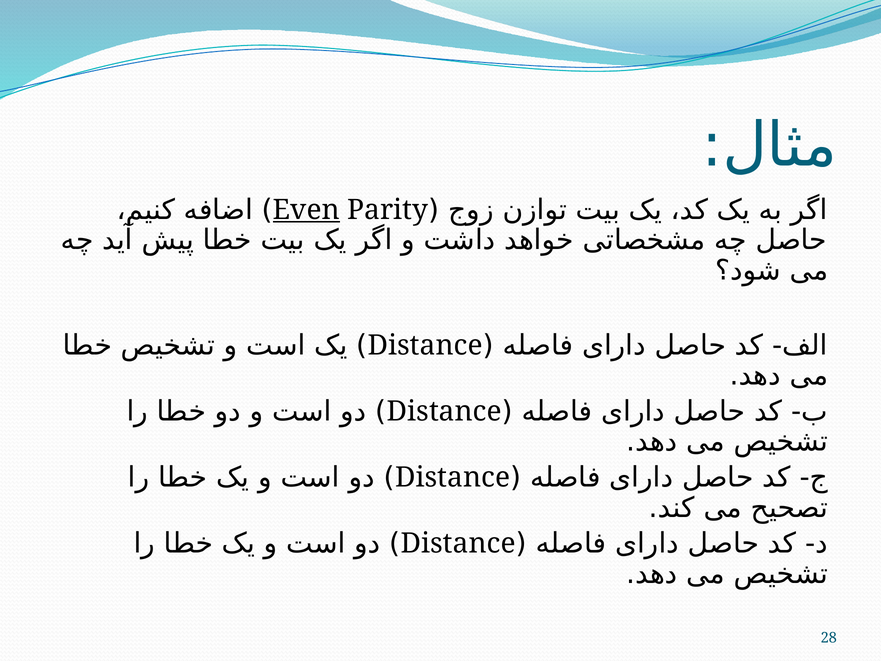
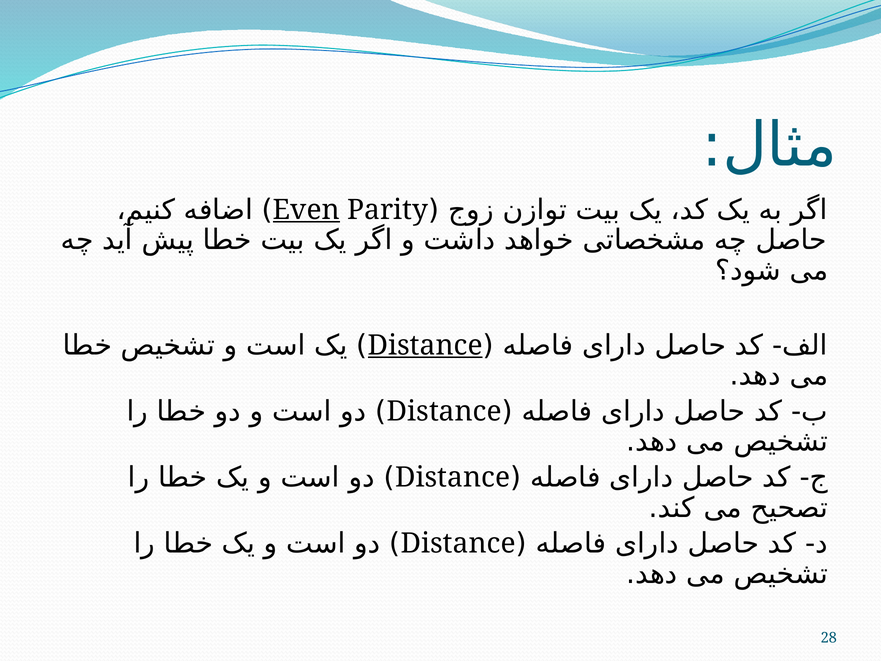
Distance underline: none -> present (425, 345)
